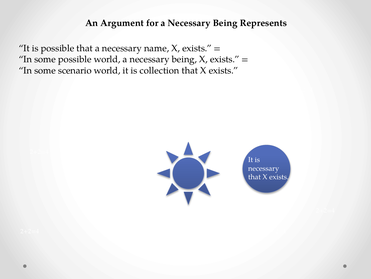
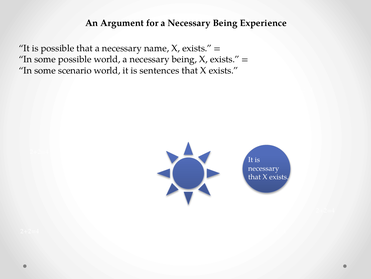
Represents: Represents -> Experience (263, 23)
collection: collection -> sentences (159, 70)
